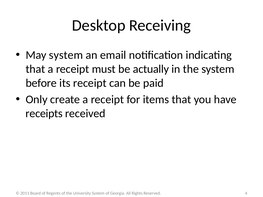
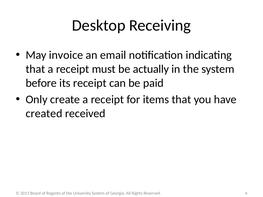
May system: system -> invoice (66, 55)
receipts: receipts -> created (44, 114)
